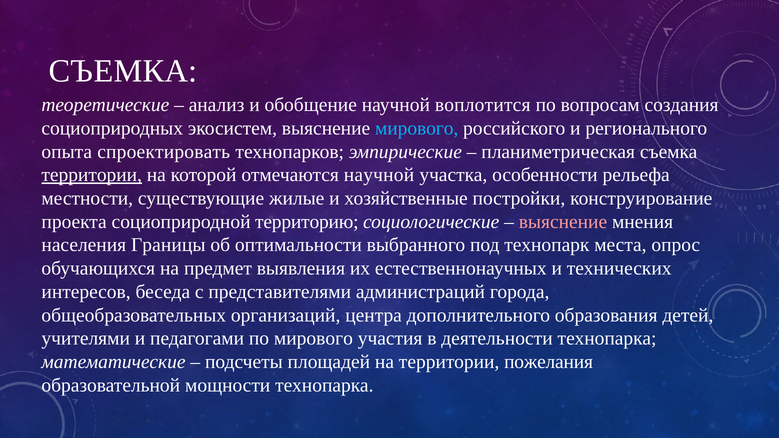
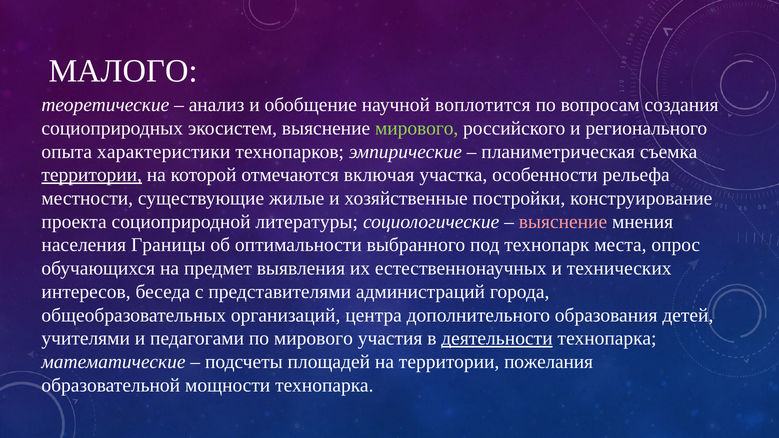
СЪЕМКА: СЪЕМКА -> МАЛОГО (123, 71)
мирового colour: light blue -> light green (417, 128)
спроектировать: спроектировать -> характеристики (164, 152)
отмечаются научной: научной -> включая (379, 175)
территорию: территорию -> литературы (307, 222)
деятельности underline: none -> present (497, 339)
